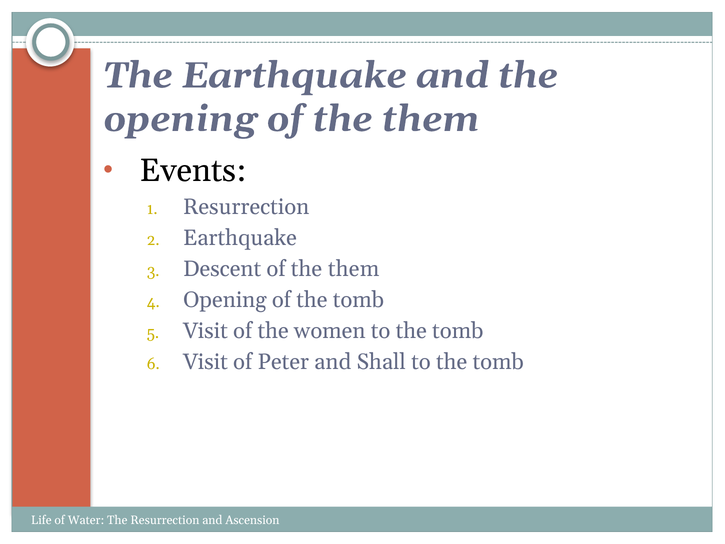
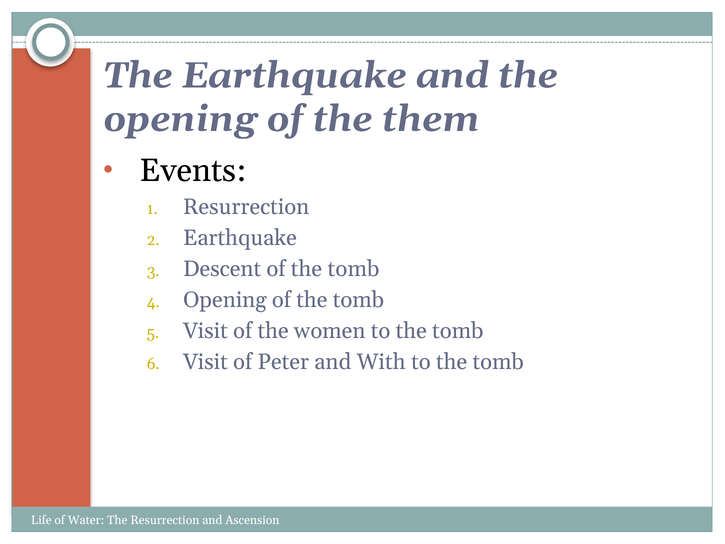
Descent of the them: them -> tomb (354, 269)
Shall: Shall -> With (381, 362)
